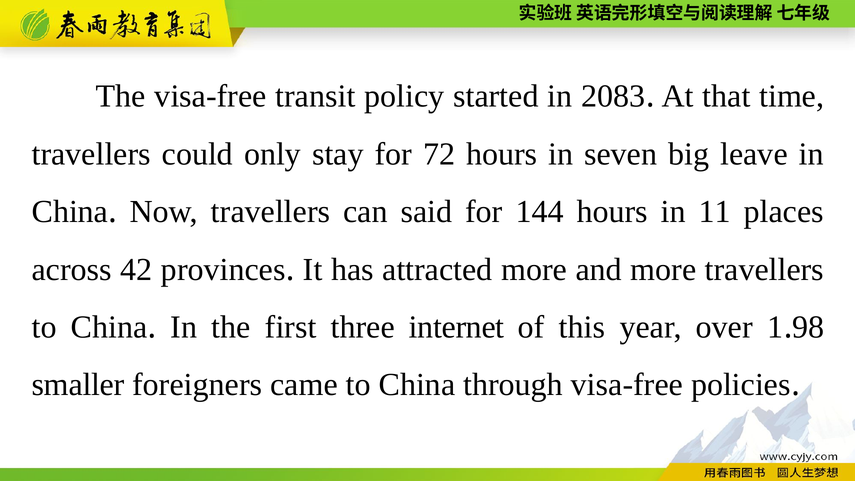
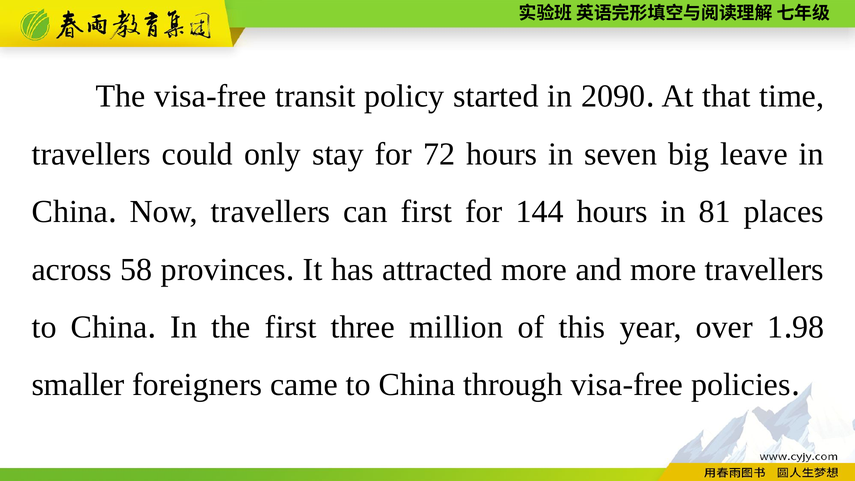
2083: 2083 -> 2090 (613, 96)
can said: said -> first (426, 212)
11: 11 -> 81 (715, 212)
42: 42 -> 58 (136, 269)
internet: internet -> million (456, 327)
